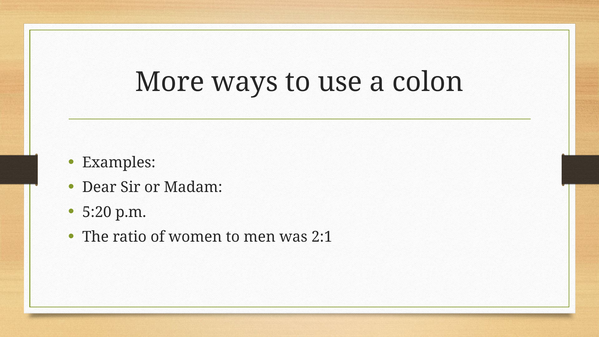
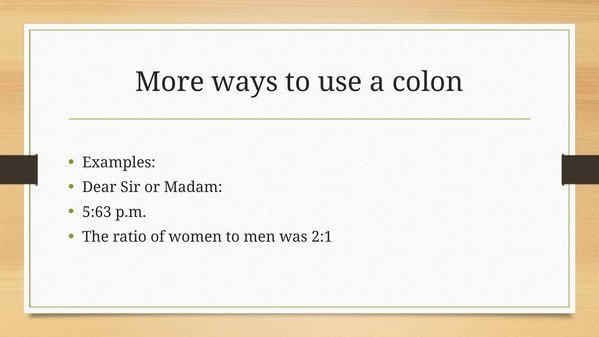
5:20: 5:20 -> 5:63 (97, 212)
